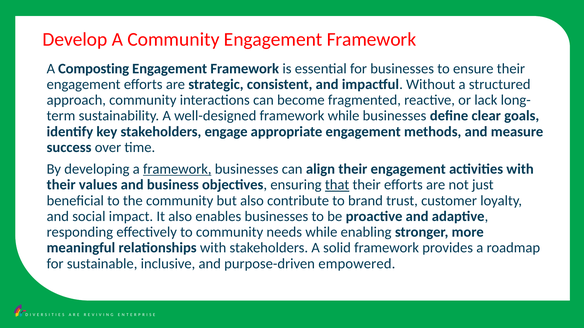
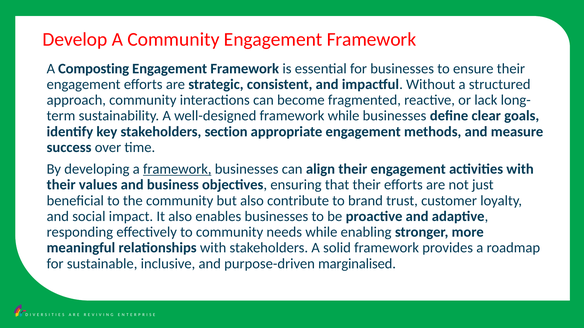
engage: engage -> section (226, 132)
that underline: present -> none (337, 185)
empowered: empowered -> marginalised (357, 264)
